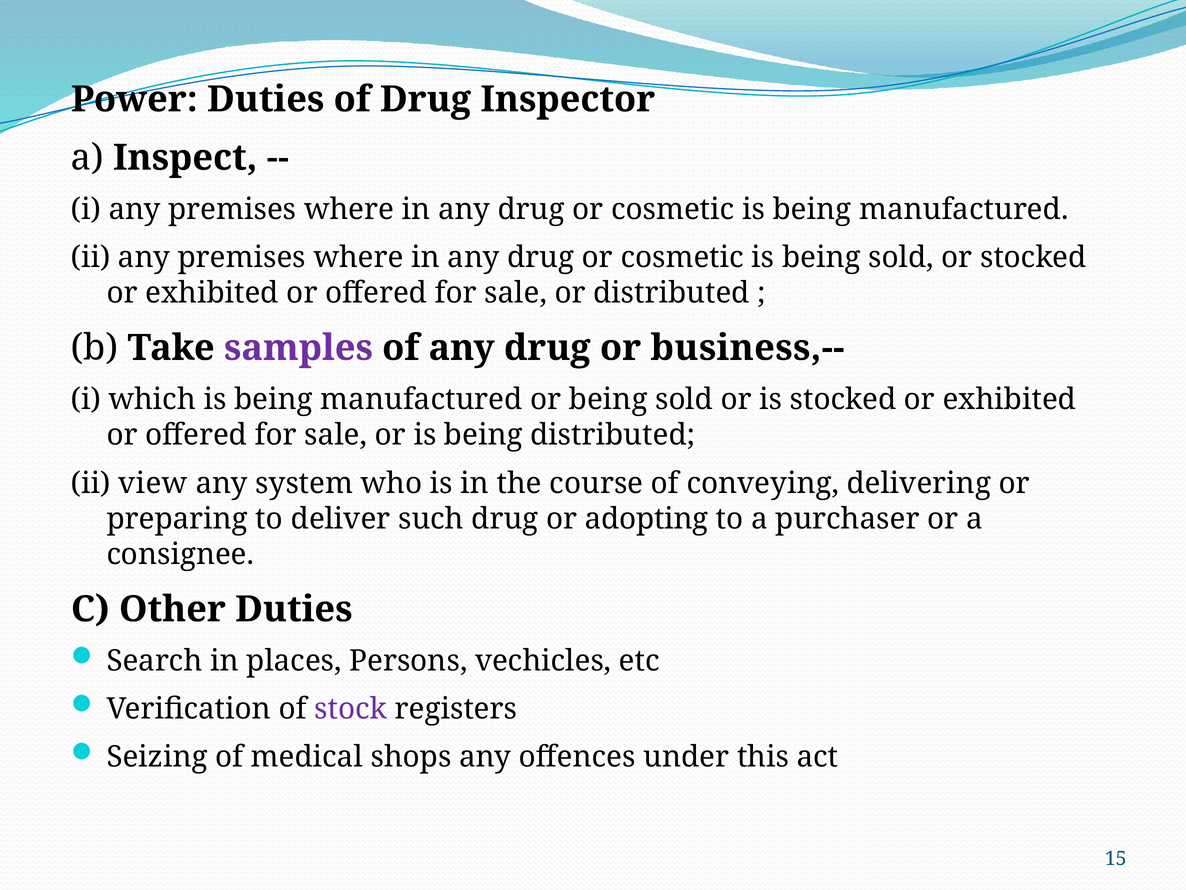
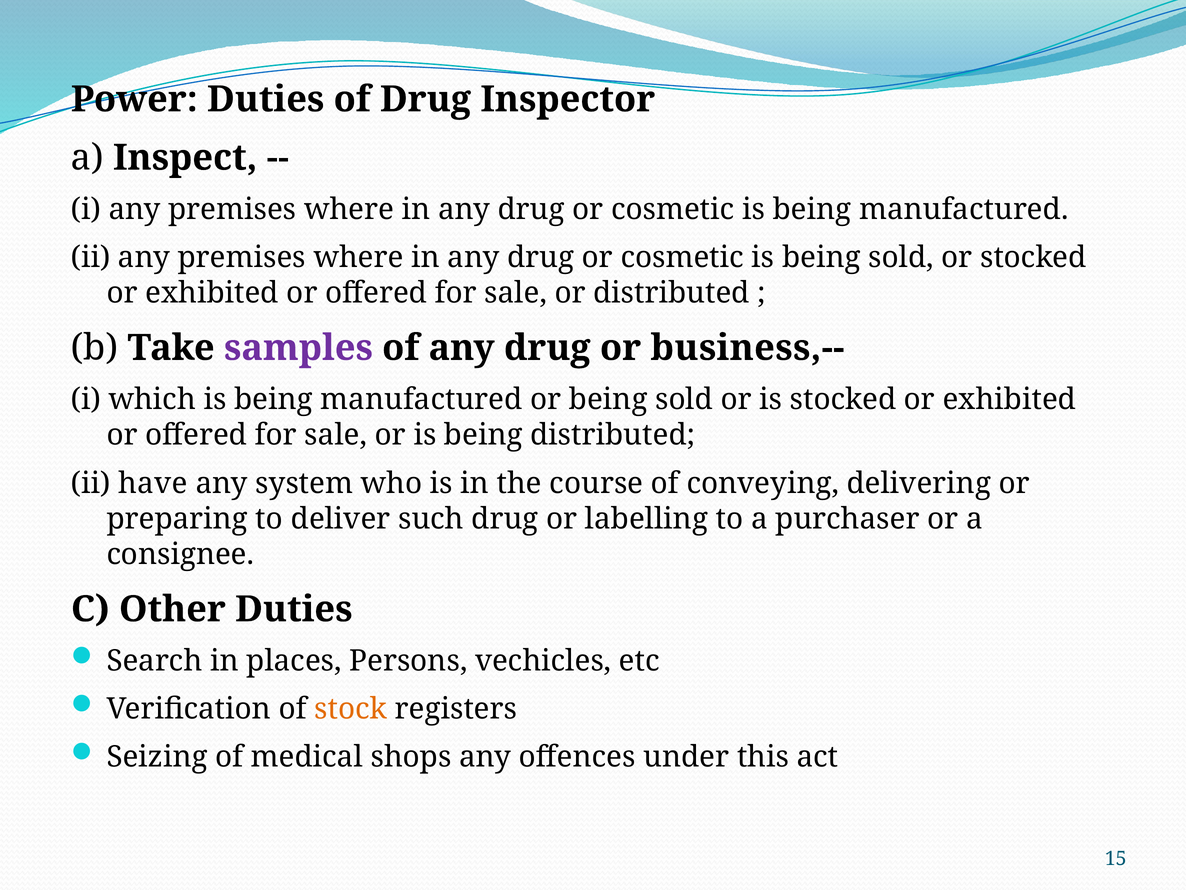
view: view -> have (153, 483)
adopting: adopting -> labelling (646, 519)
stock colour: purple -> orange (351, 709)
